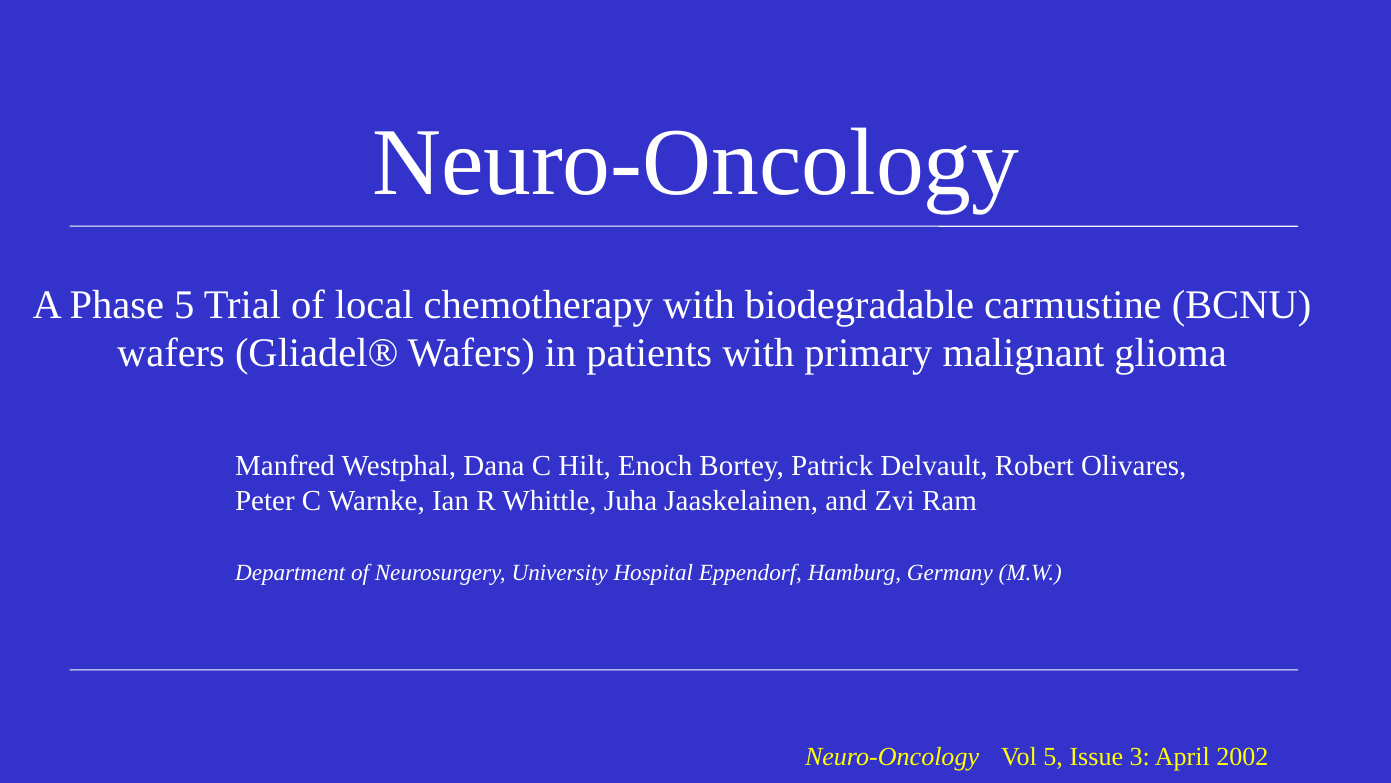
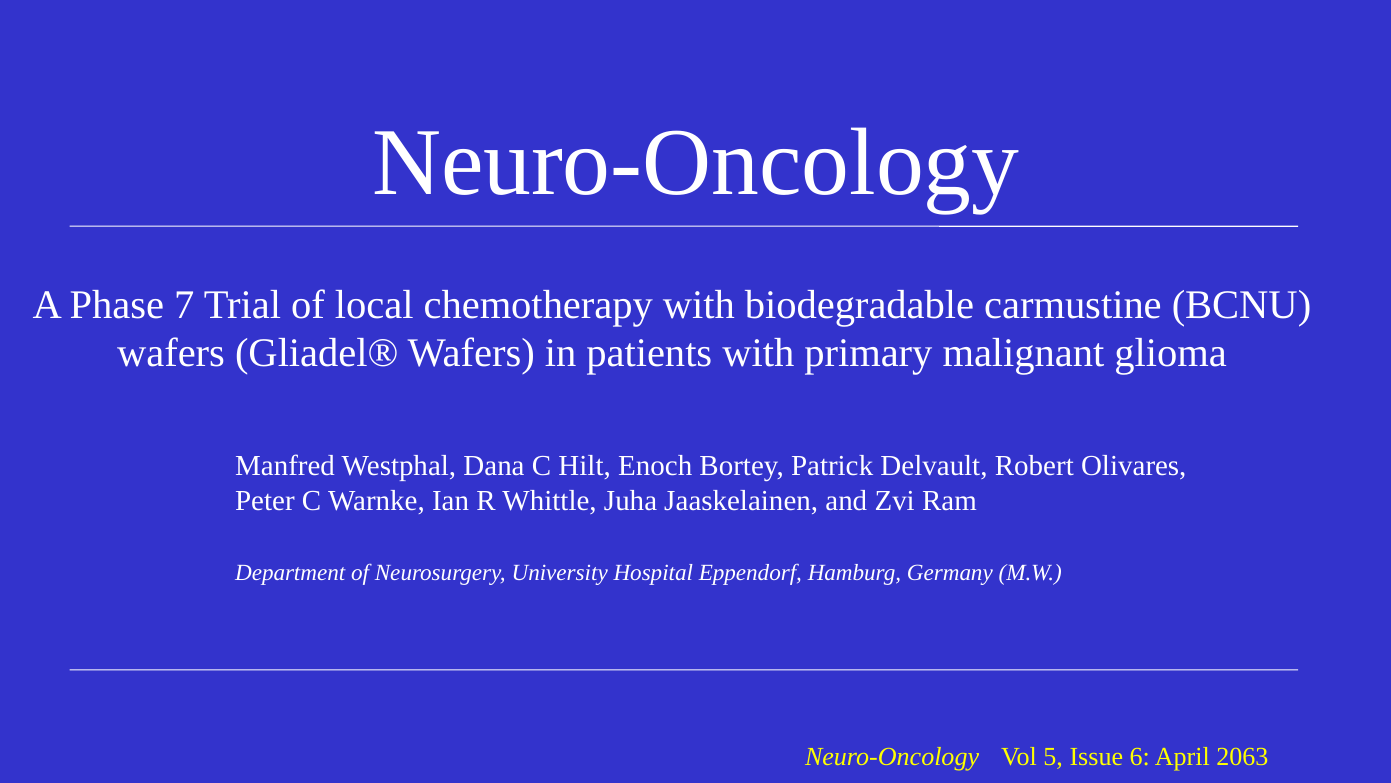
Phase 5: 5 -> 7 (184, 304)
3: 3 -> 6 (1140, 756)
2002: 2002 -> 2063 (1242, 756)
